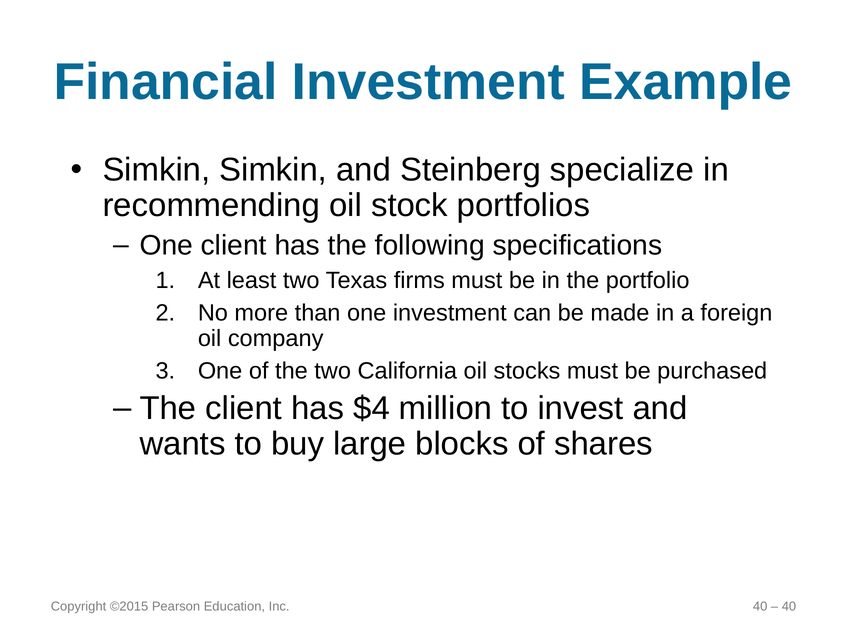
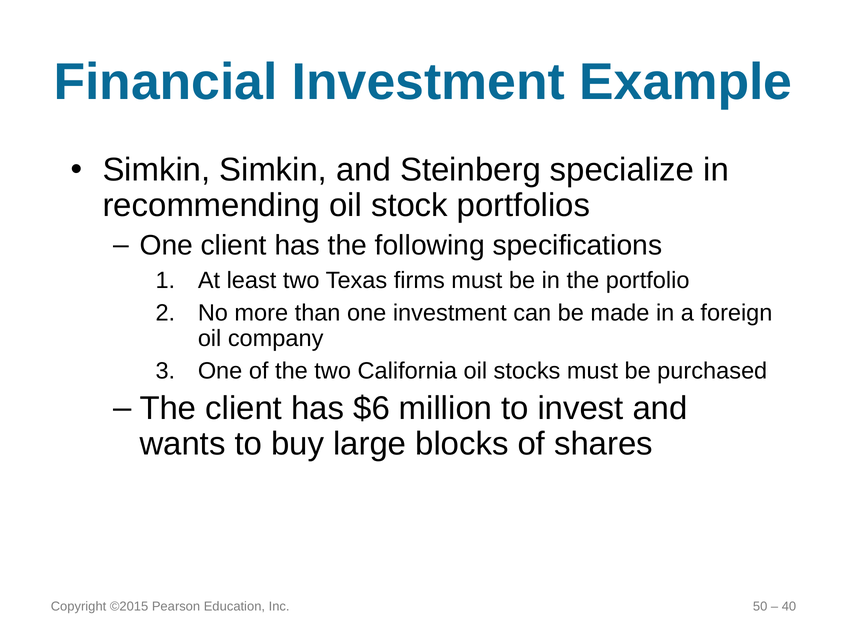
$4: $4 -> $6 (372, 409)
Inc 40: 40 -> 50 (760, 607)
